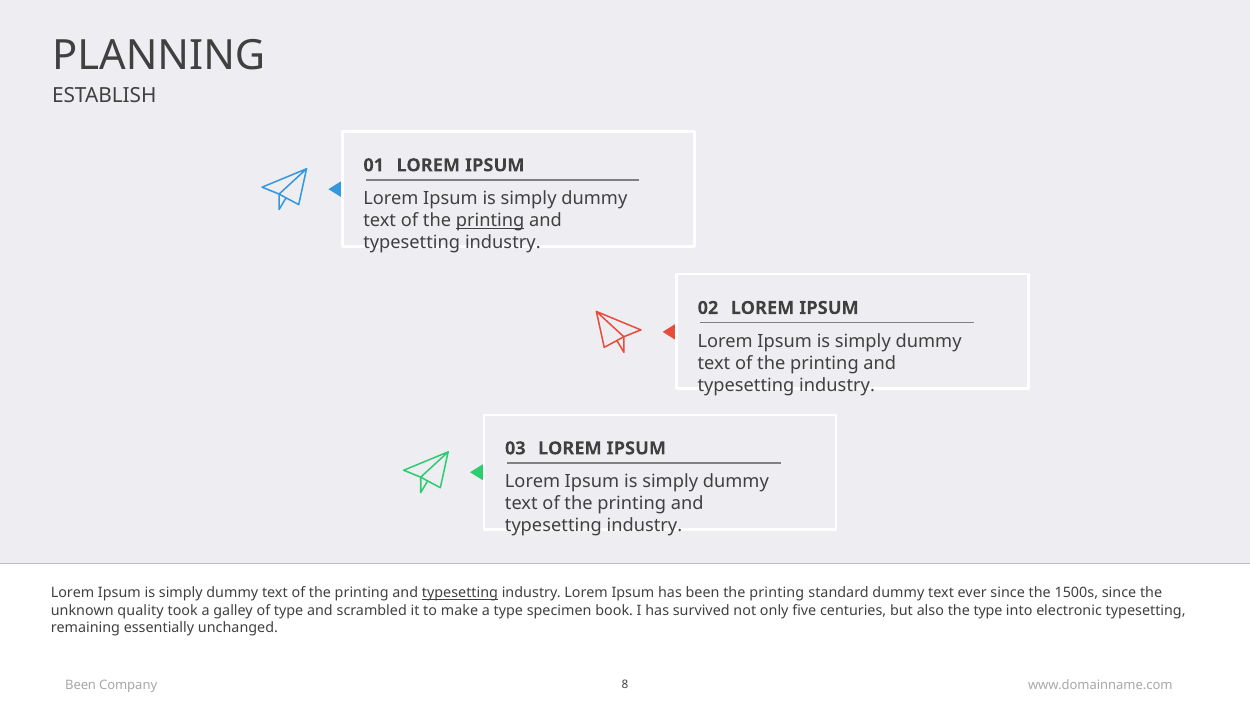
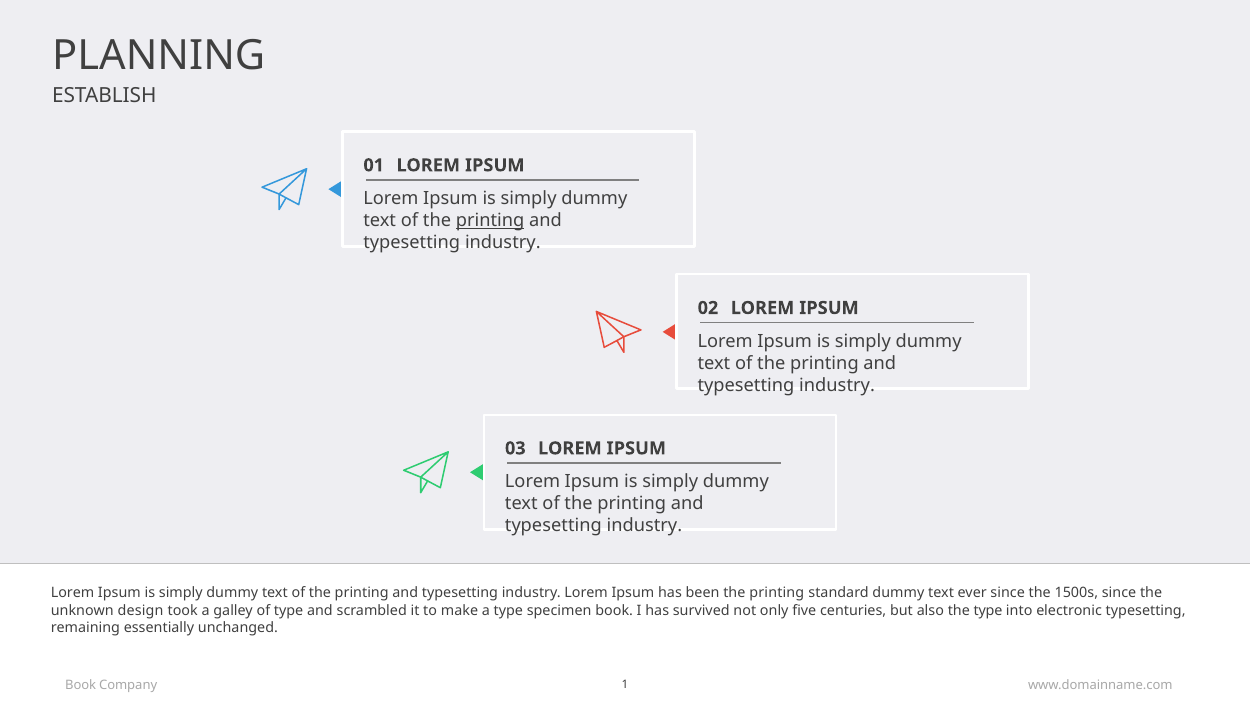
typesetting underline: present -> none (460, 593)
quality: quality -> design (141, 610)
Been: Been -> Book (81, 685)
8: 8 -> 1 (625, 685)
